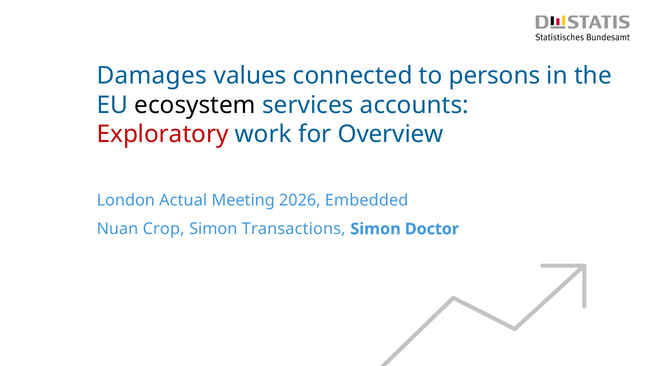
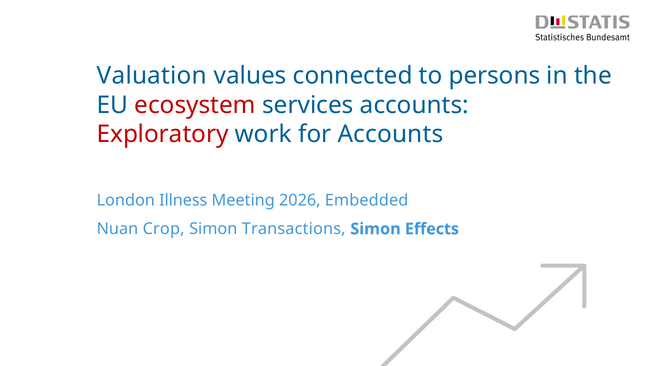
Damages: Damages -> Valuation (152, 76)
ecosystem colour: black -> red (195, 105)
for Overview: Overview -> Accounts (390, 134)
Actual: Actual -> Illness (183, 200)
Doctor: Doctor -> Effects (432, 229)
